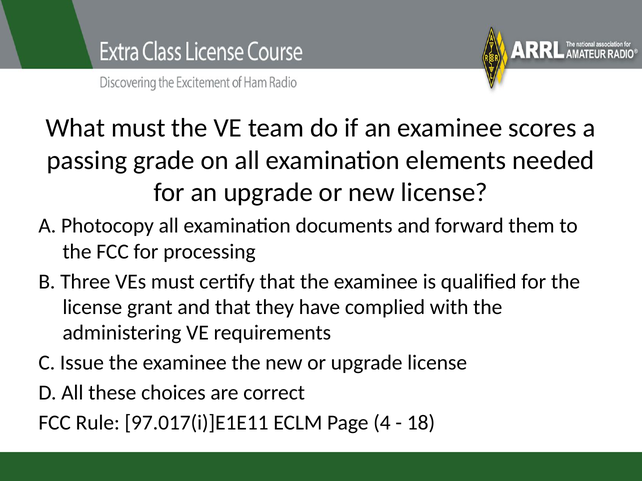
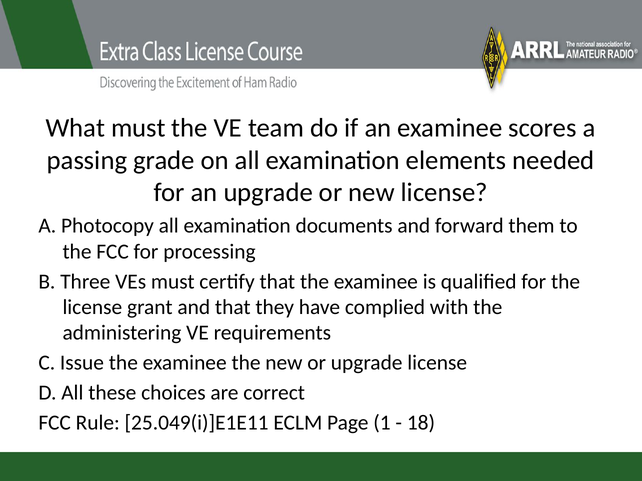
97.017(i)]E1E11: 97.017(i)]E1E11 -> 25.049(i)]E1E11 (197, 423)
4: 4 -> 1 (382, 423)
